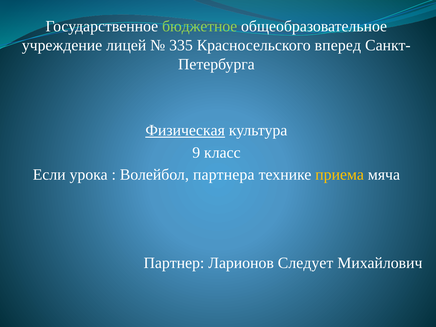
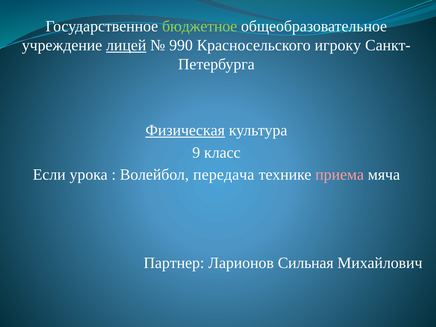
лицей underline: none -> present (126, 45)
335: 335 -> 990 (181, 45)
вперед: вперед -> игроку (338, 45)
партнера: партнера -> передача (224, 175)
приема colour: yellow -> pink (340, 175)
Следует: Следует -> Сильная (306, 263)
